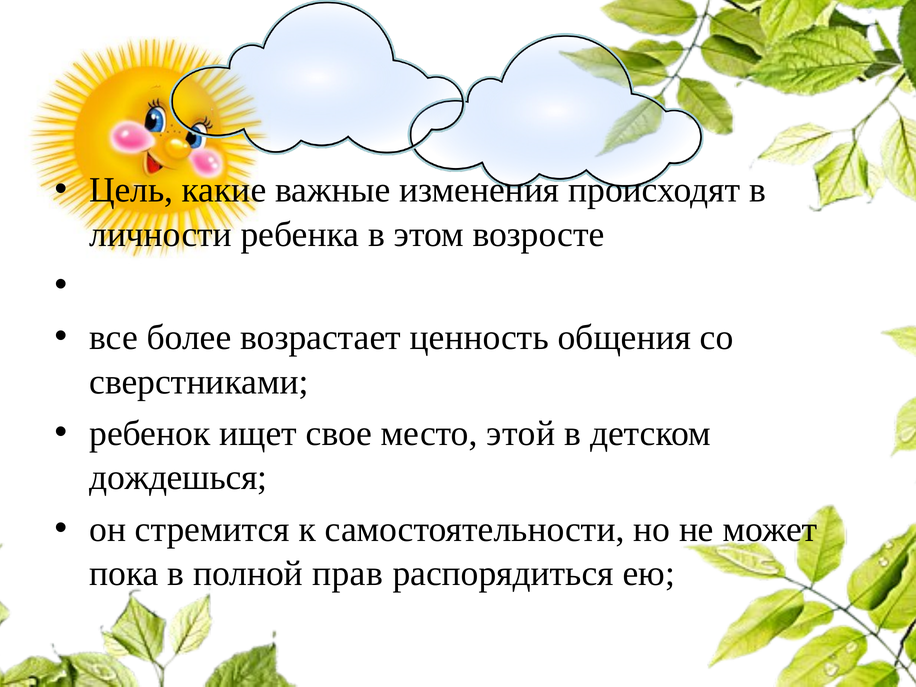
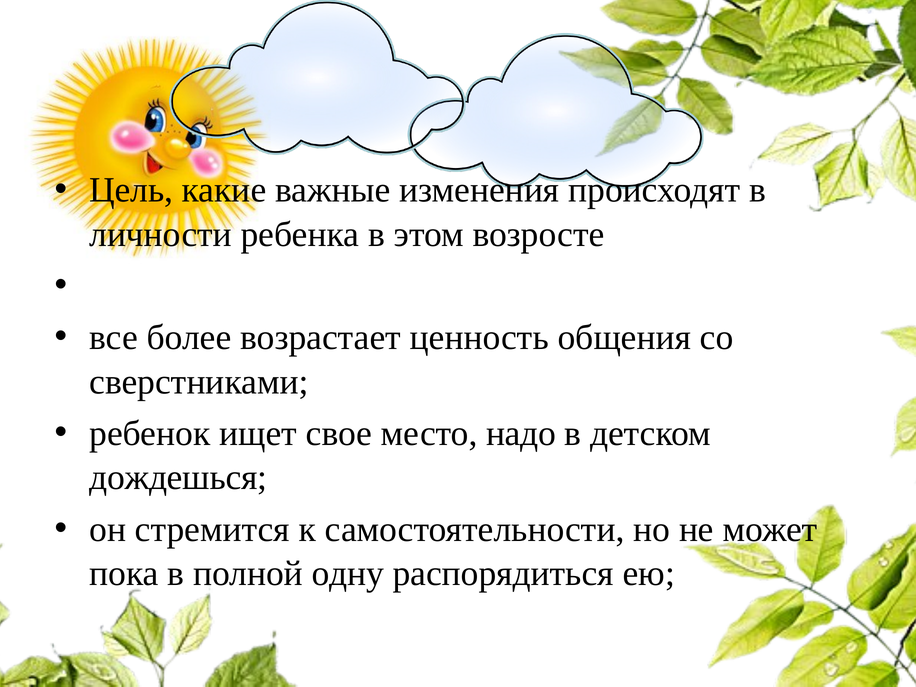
этой: этой -> надо (521, 433)
прав: прав -> одну (348, 574)
